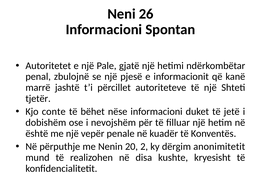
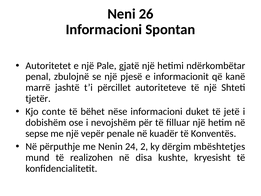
është: është -> sepse (37, 133)
20: 20 -> 24 (131, 146)
anonimitetit: anonimitetit -> mbështetjes (219, 146)
